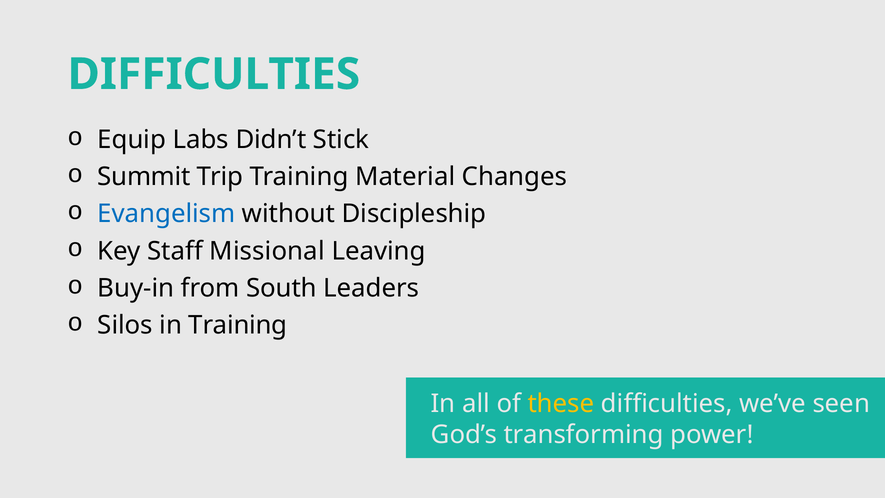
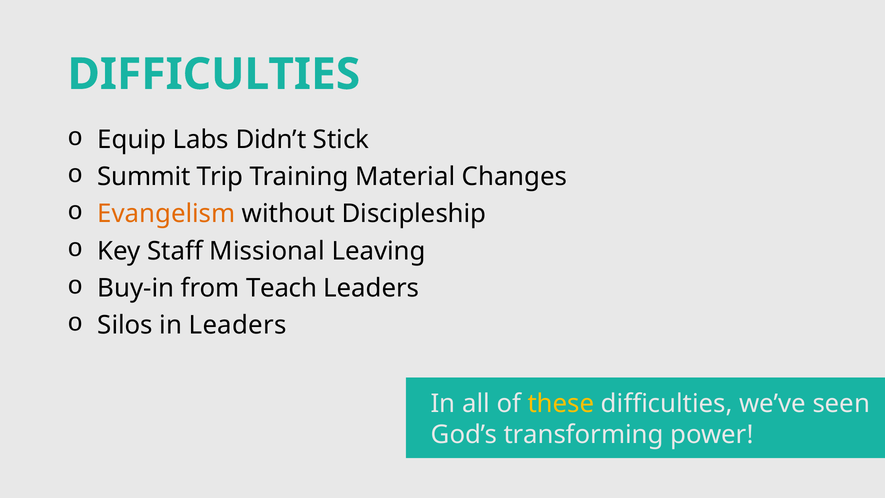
Evangelism colour: blue -> orange (166, 214)
South: South -> Teach (282, 288)
in Training: Training -> Leaders (238, 325)
